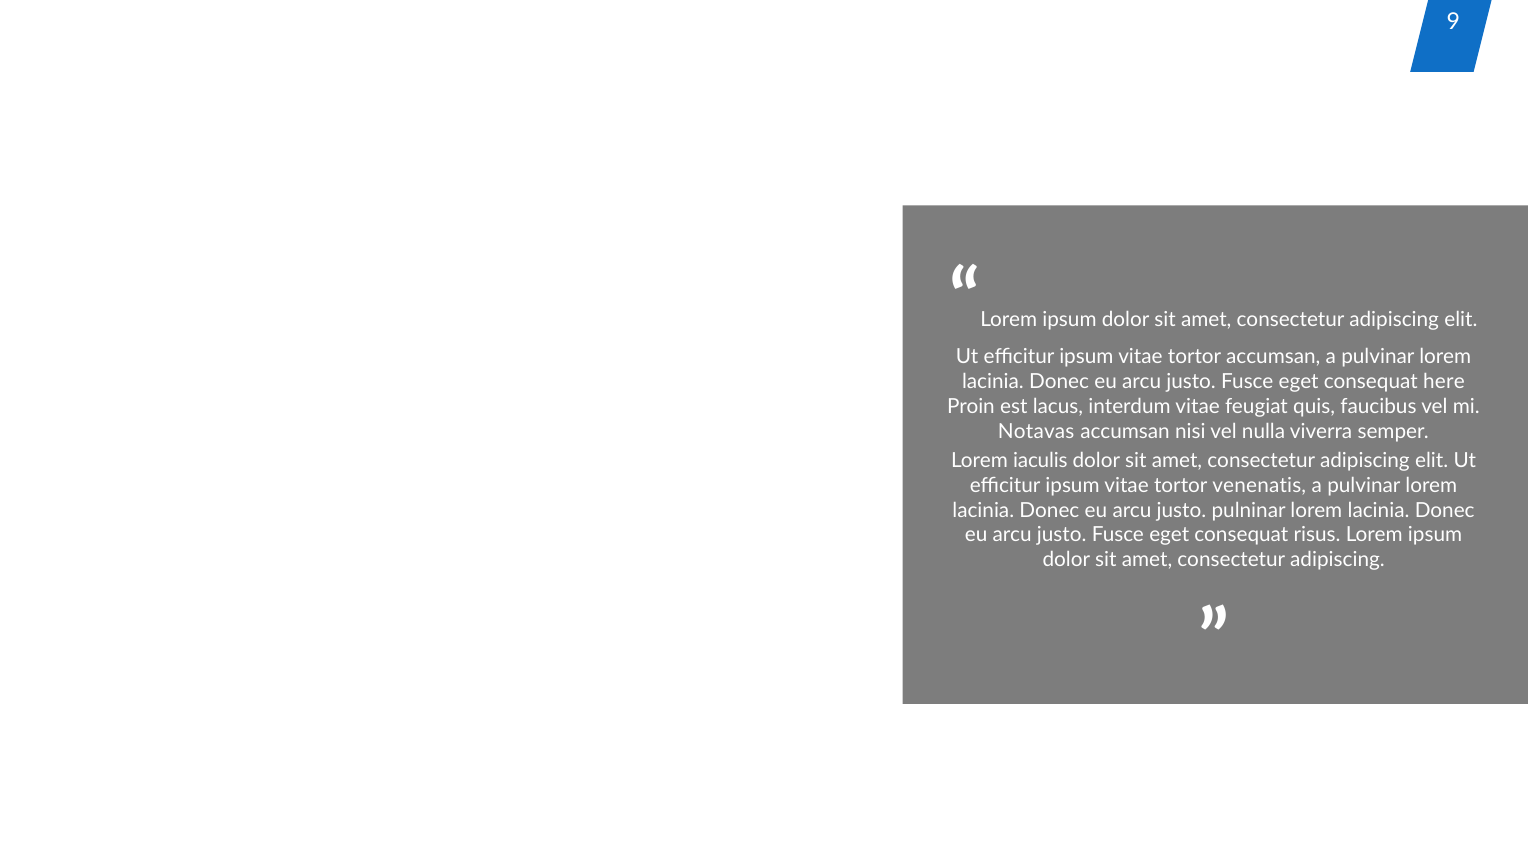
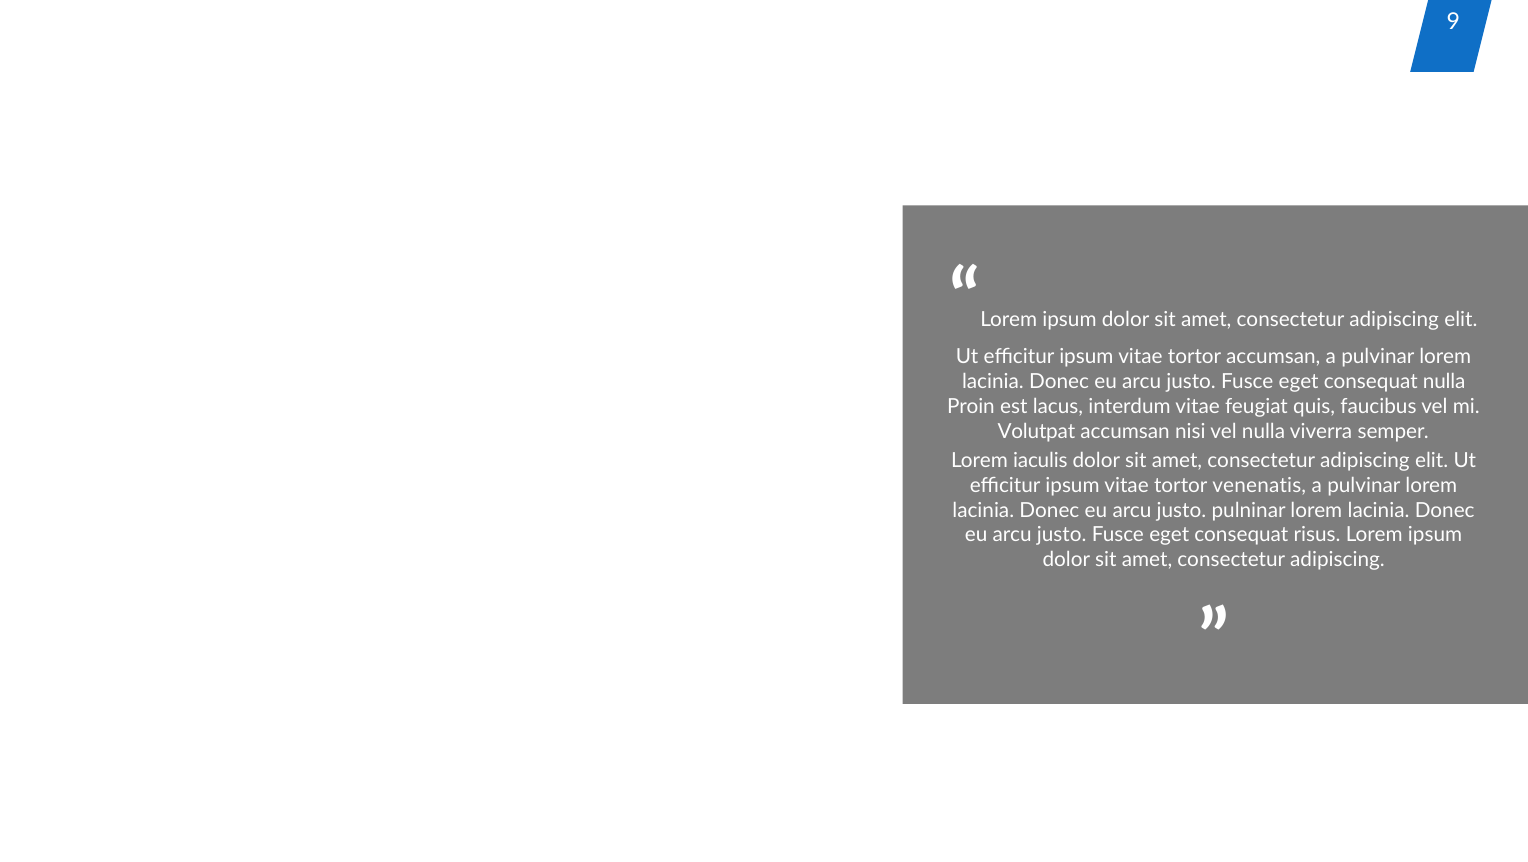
consequat here: here -> nulla (1444, 382)
Notavas: Notavas -> Volutpat (1036, 431)
